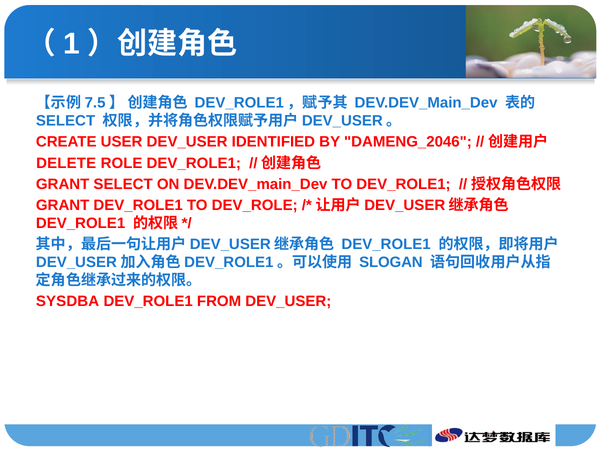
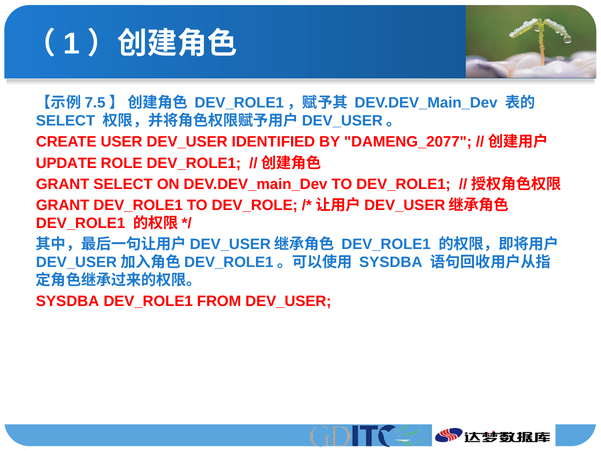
DAMENG_2046: DAMENG_2046 -> DAMENG_2077 (408, 142)
DELETE: DELETE -> UPDATE (66, 163)
SLOGAN: SLOGAN -> SYSDBA (391, 262)
